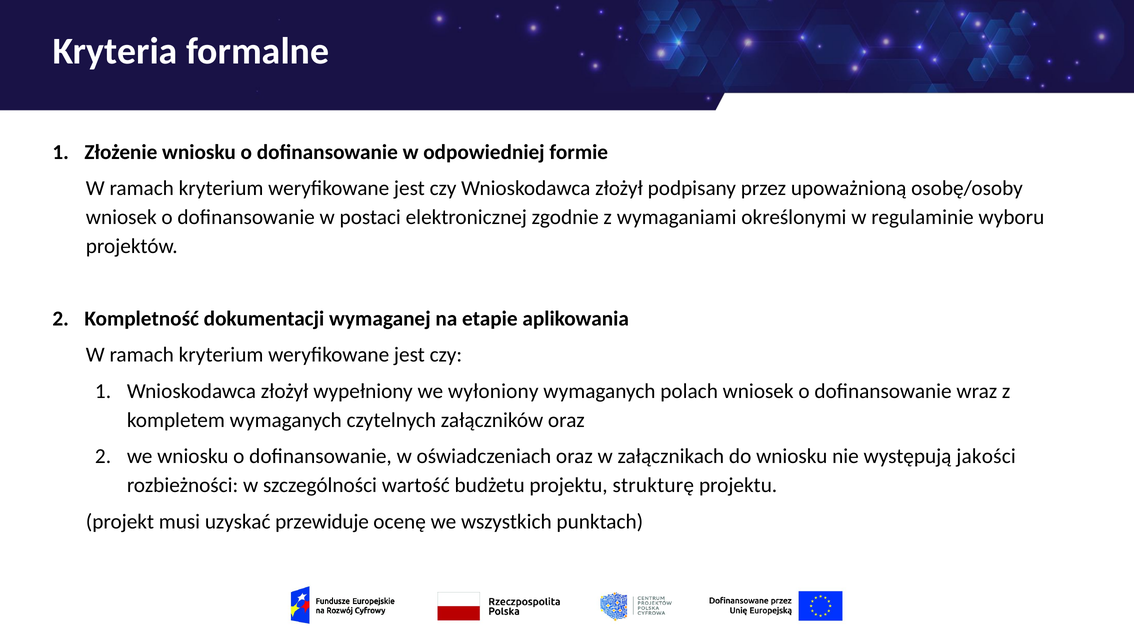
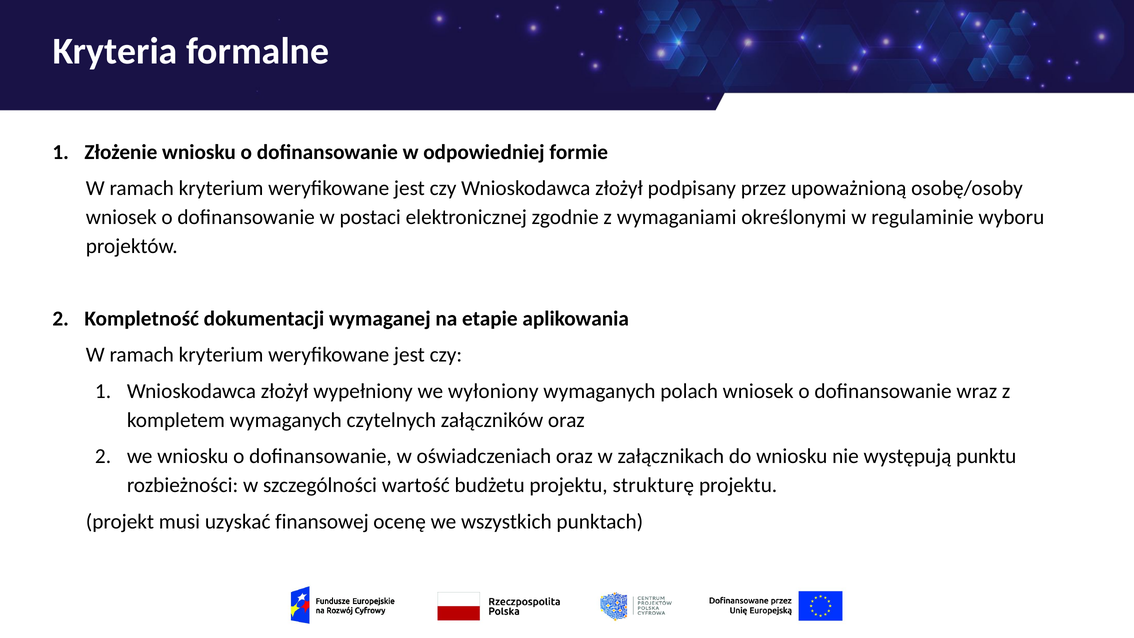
jakości: jakości -> punktu (986, 456)
przewiduje: przewiduje -> finansowej (322, 521)
